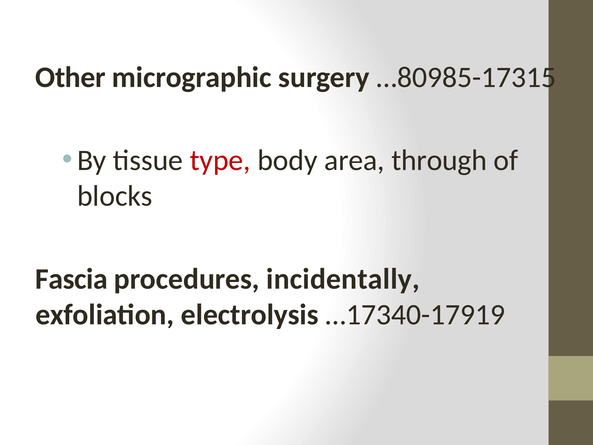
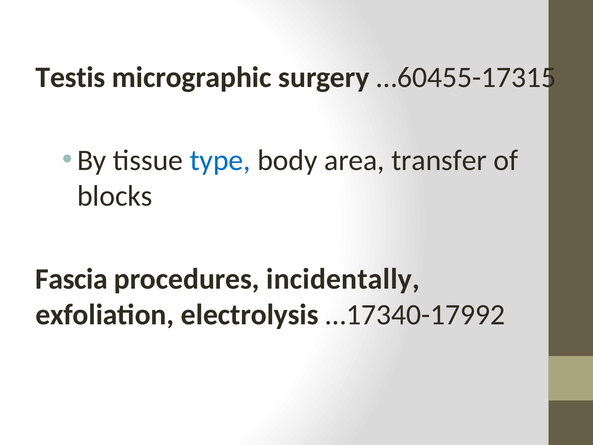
Other: Other -> Testis (70, 77)
…80985-17315: …80985-17315 -> …60455-17315 (466, 77)
type colour: red -> blue (220, 160)
through: through -> transfer (439, 160)
…17340-17919: …17340-17919 -> …17340-17992 (415, 314)
